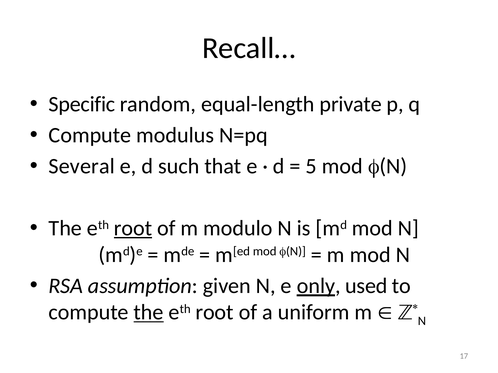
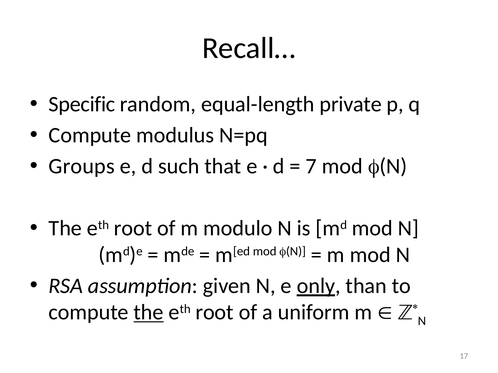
Several: Several -> Groups (82, 167)
5: 5 -> 7 (311, 167)
root underline: present -> none (133, 229)
used: used -> than (366, 286)
